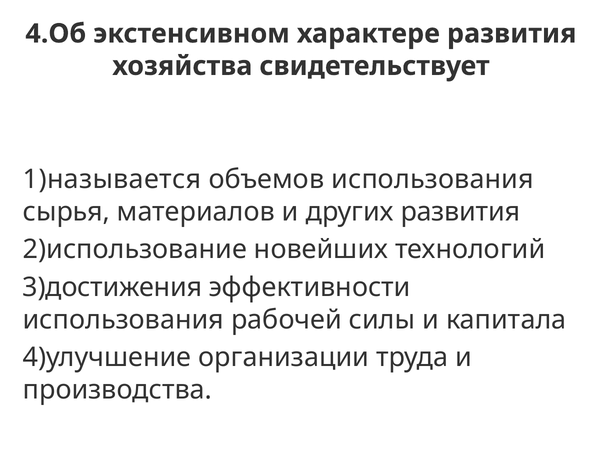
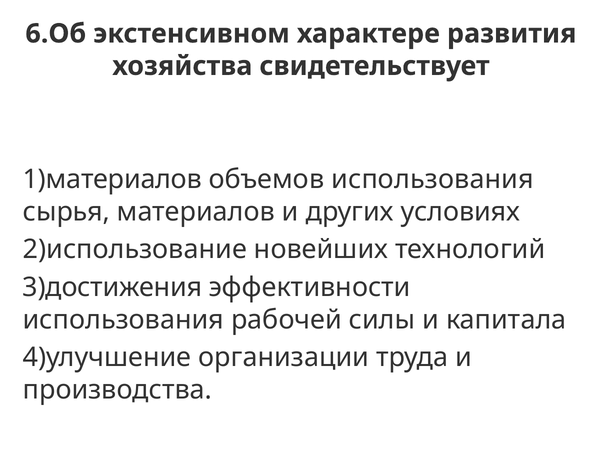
4.Об: 4.Об -> 6.Об (56, 34)
1)называется: 1)называется -> 1)материалов (112, 179)
других развития: развития -> условиях (460, 212)
